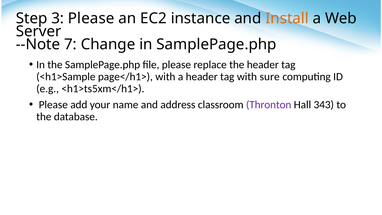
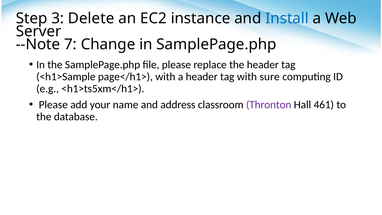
3 Please: Please -> Delete (91, 18)
Install colour: orange -> blue (287, 18)
343: 343 -> 461 (324, 105)
